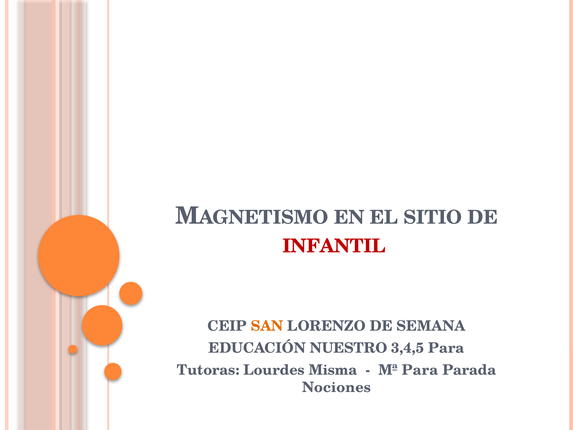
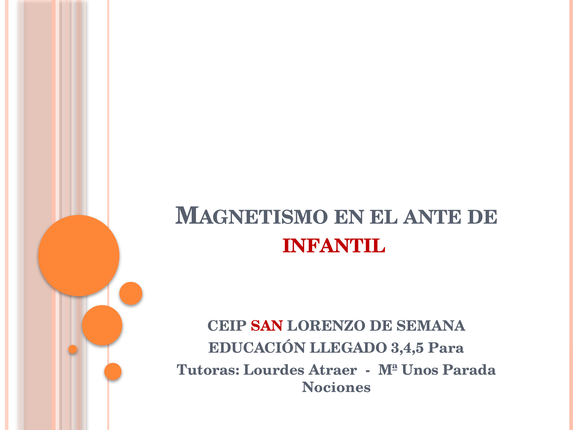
SITIO: SITIO -> ANTE (433, 217)
SAN colour: orange -> red (267, 326)
NUESTRO: NUESTRO -> LLEGADO (349, 348)
Misma: Misma -> Atraer (333, 370)
Mª Para: Para -> Unos (420, 370)
